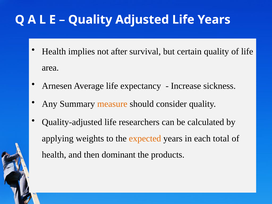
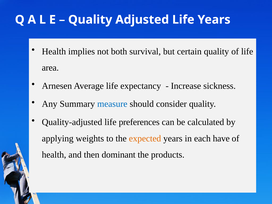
after: after -> both (119, 51)
measure colour: orange -> blue (112, 104)
researchers: researchers -> preferences (139, 122)
total: total -> have (221, 138)
